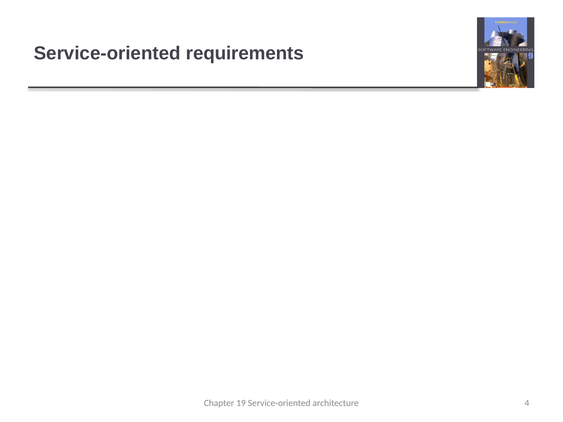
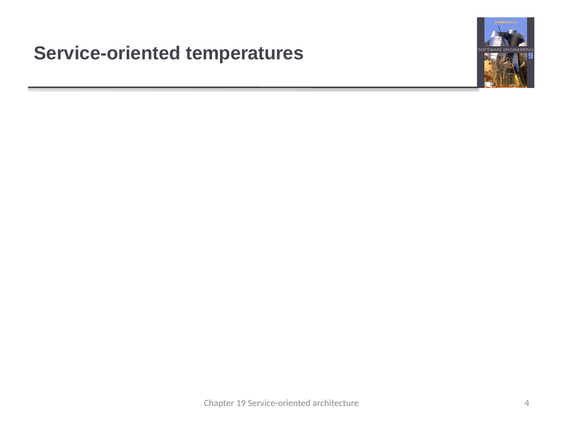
requirements: requirements -> temperatures (245, 53)
